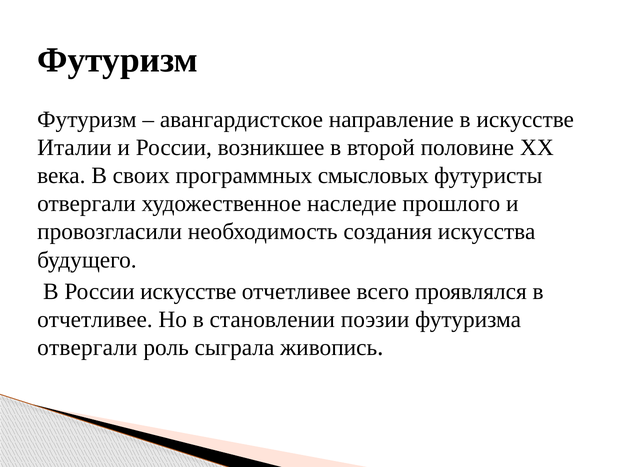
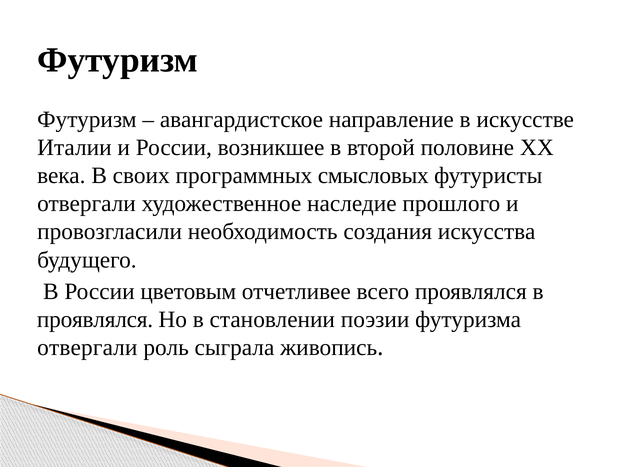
России искусстве: искусстве -> цветовым (188, 291)
отчетливее: отчетливее -> проявлялся (95, 319)
